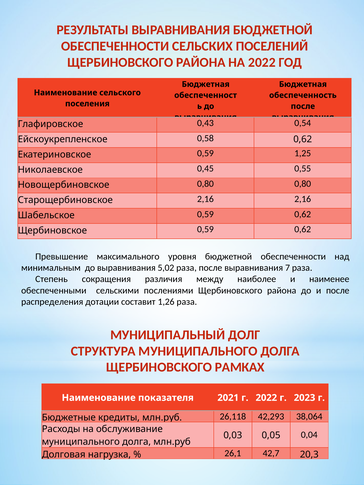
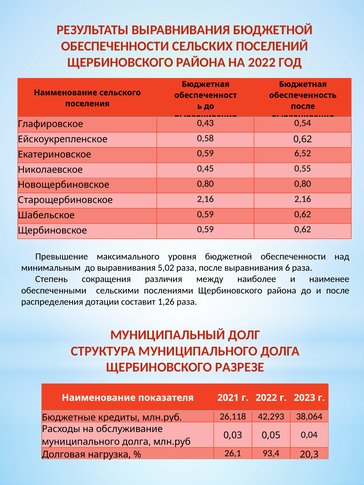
1,25: 1,25 -> 6,52 (303, 153)
7: 7 -> 6 (288, 268)
РАМКАХ: РАМКАХ -> РАЗРЕЗЕ (240, 367)
42,7: 42,7 -> 93,4 (271, 454)
